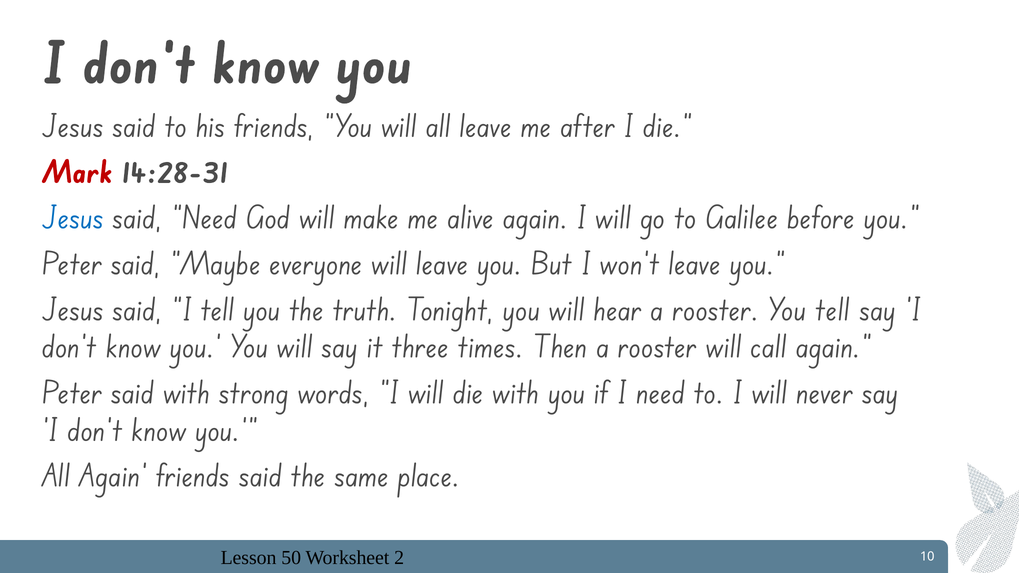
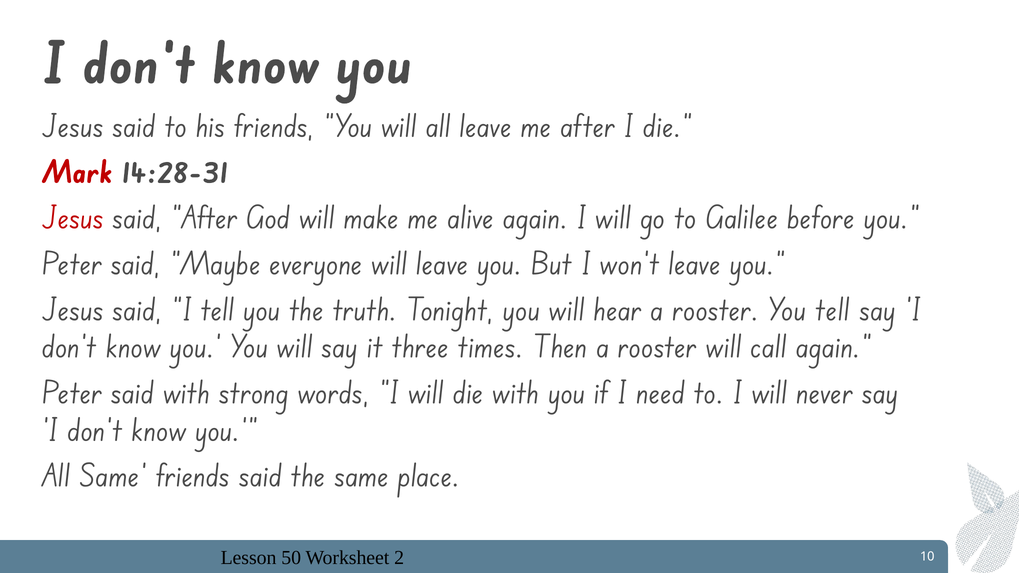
Jesus colour: blue -> red (73, 219)
said Need: Need -> After (205, 219)
All Again: Again -> Same (113, 477)
